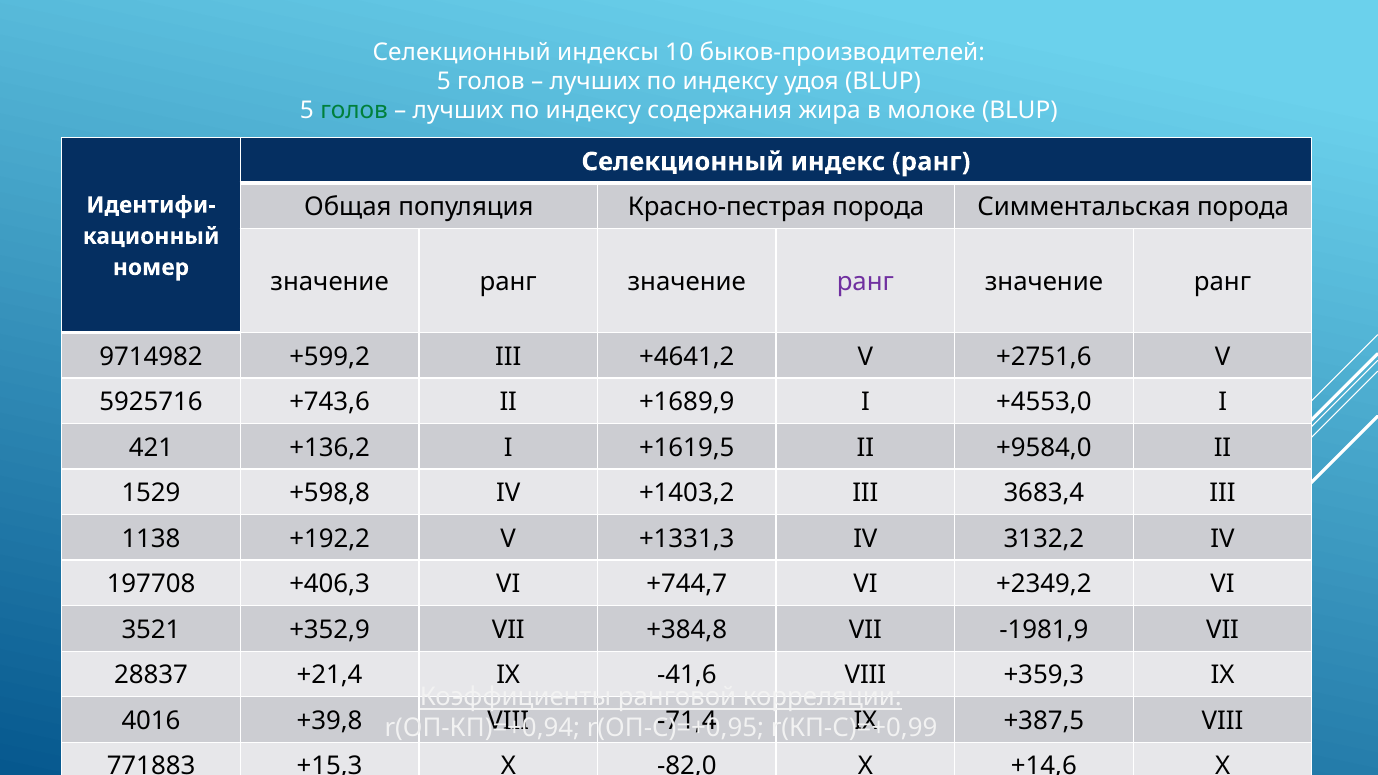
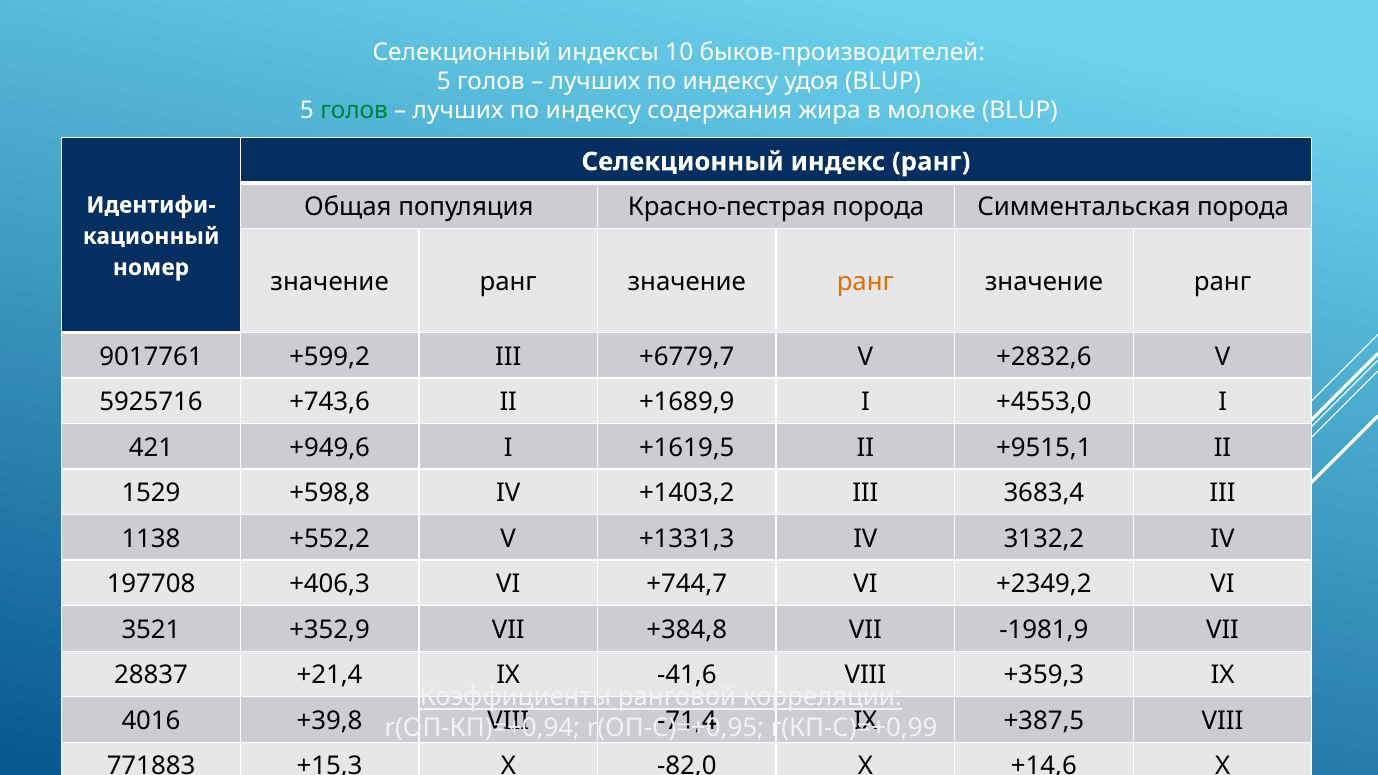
ранг colour: purple -> orange (865, 282)
9714982: 9714982 -> 9017761 (151, 357)
+4641,2: +4641,2 -> +6779,7 (687, 357)
+2751,6: +2751,6 -> +2832,6 (1044, 357)
+136,2: +136,2 -> +949,6 (330, 448)
+9584,0: +9584,0 -> +9515,1 (1044, 448)
+192,2: +192,2 -> +552,2 (330, 539)
